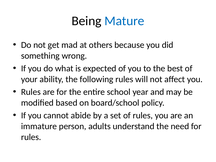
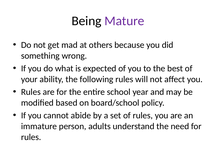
Mature colour: blue -> purple (124, 21)
